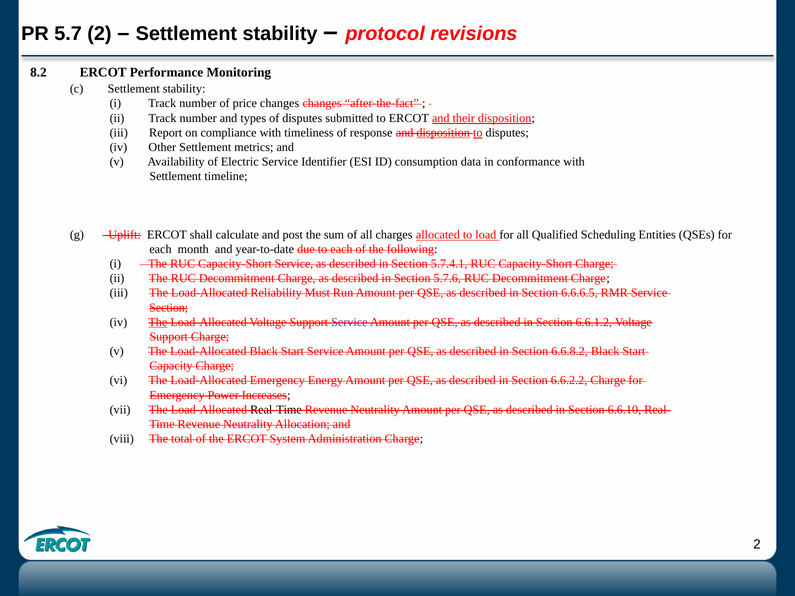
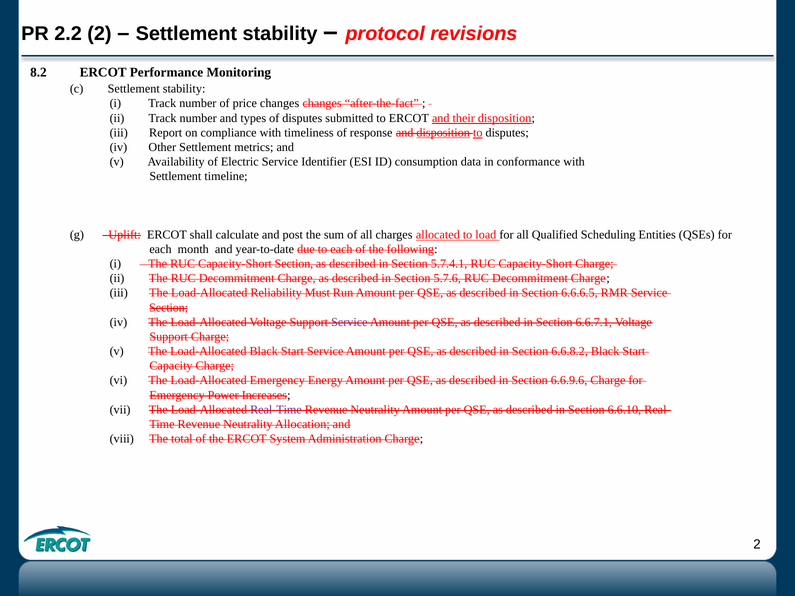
5.7: 5.7 -> 2.2 (68, 34)
Capacity-Short Service: Service -> Section (294, 264)
The underline: present -> none (158, 322)
6.6.1.2: 6.6.1.2 -> 6.6.7.1 (594, 322)
6.6.2.2: 6.6.2.2 -> 6.6.9.6 (569, 381)
Real-Time colour: black -> purple (276, 410)
